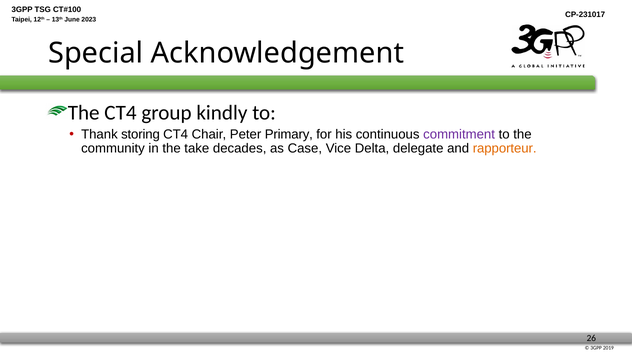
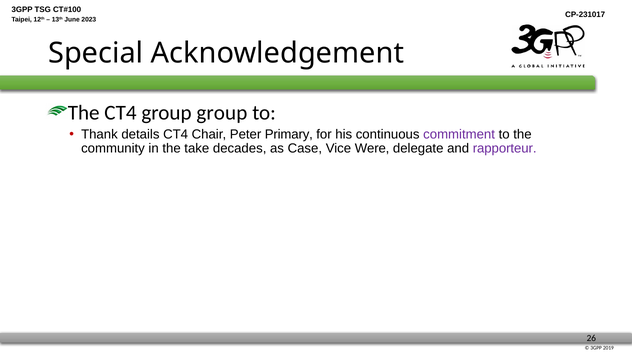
group kindly: kindly -> group (222, 112)
storing: storing -> details (140, 134)
Delta: Delta -> Were (372, 148)
rapporteur colour: orange -> purple (505, 148)
